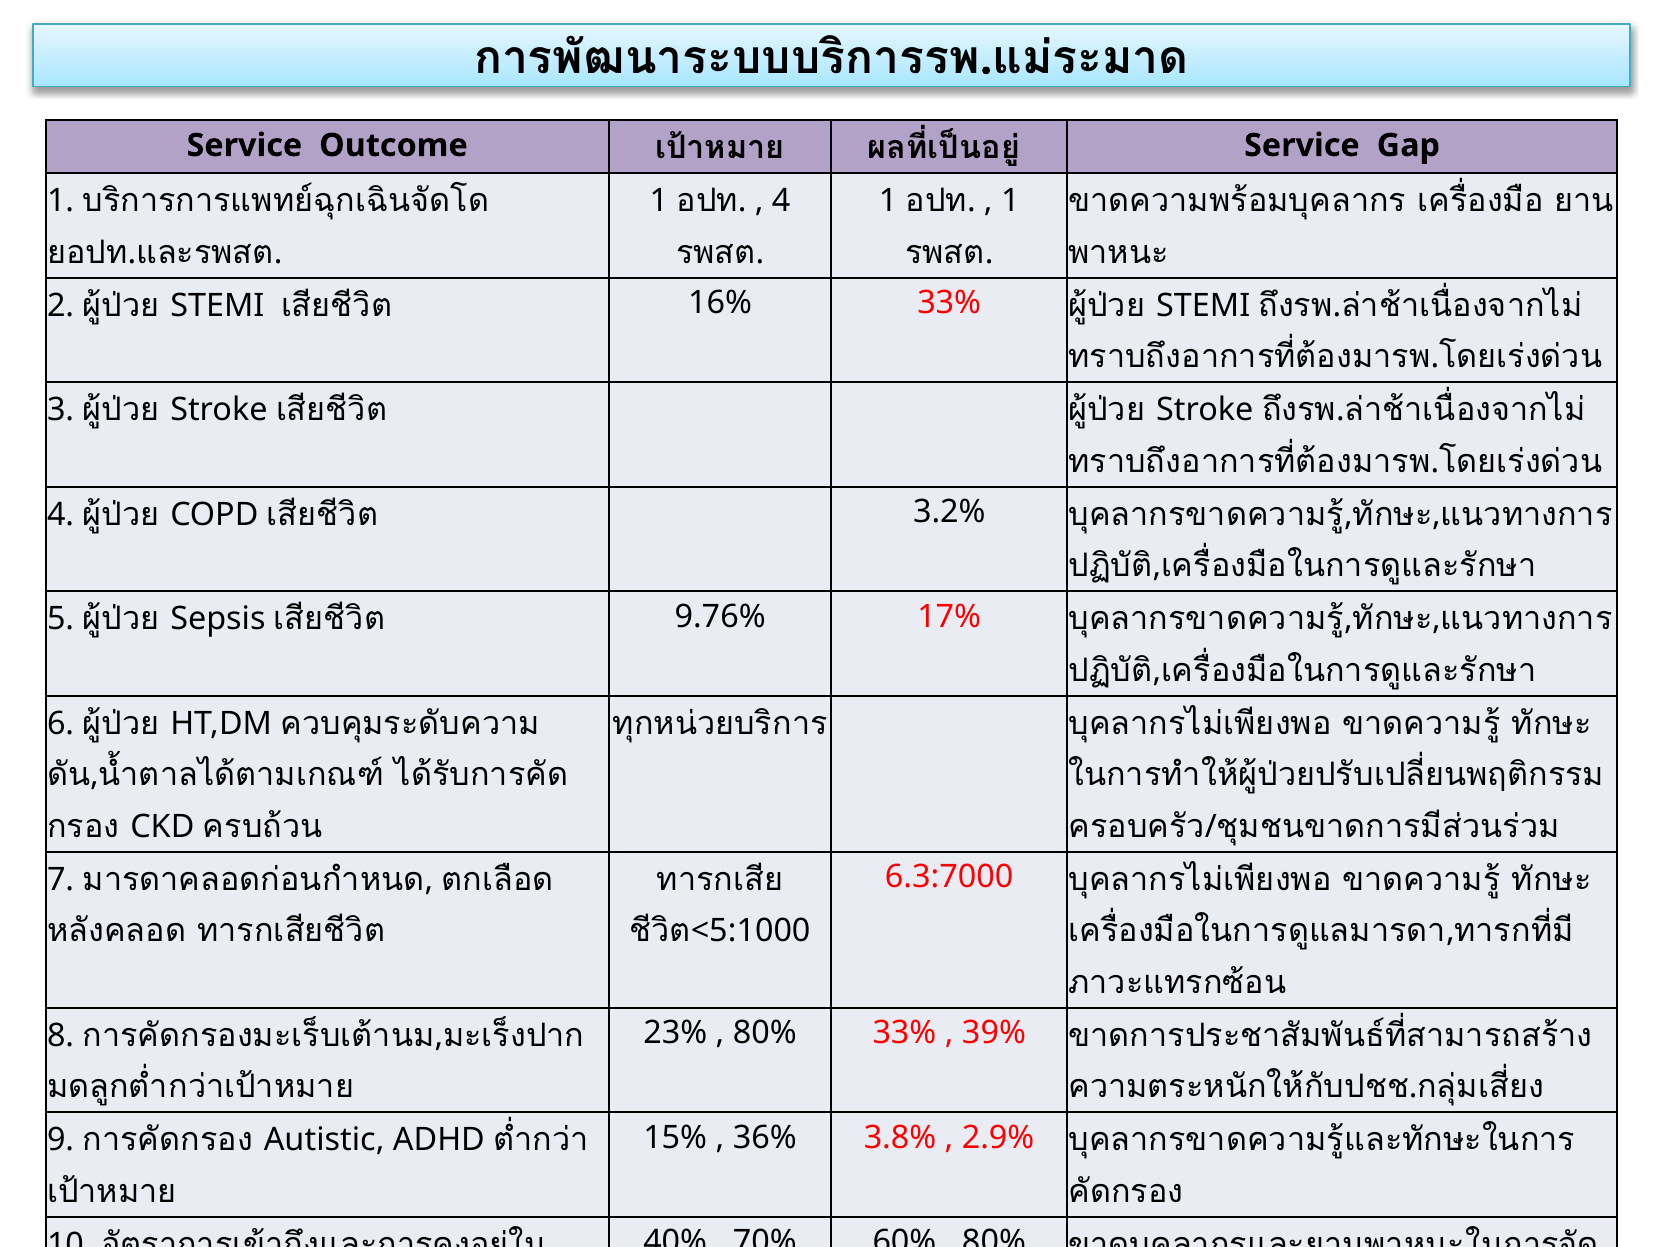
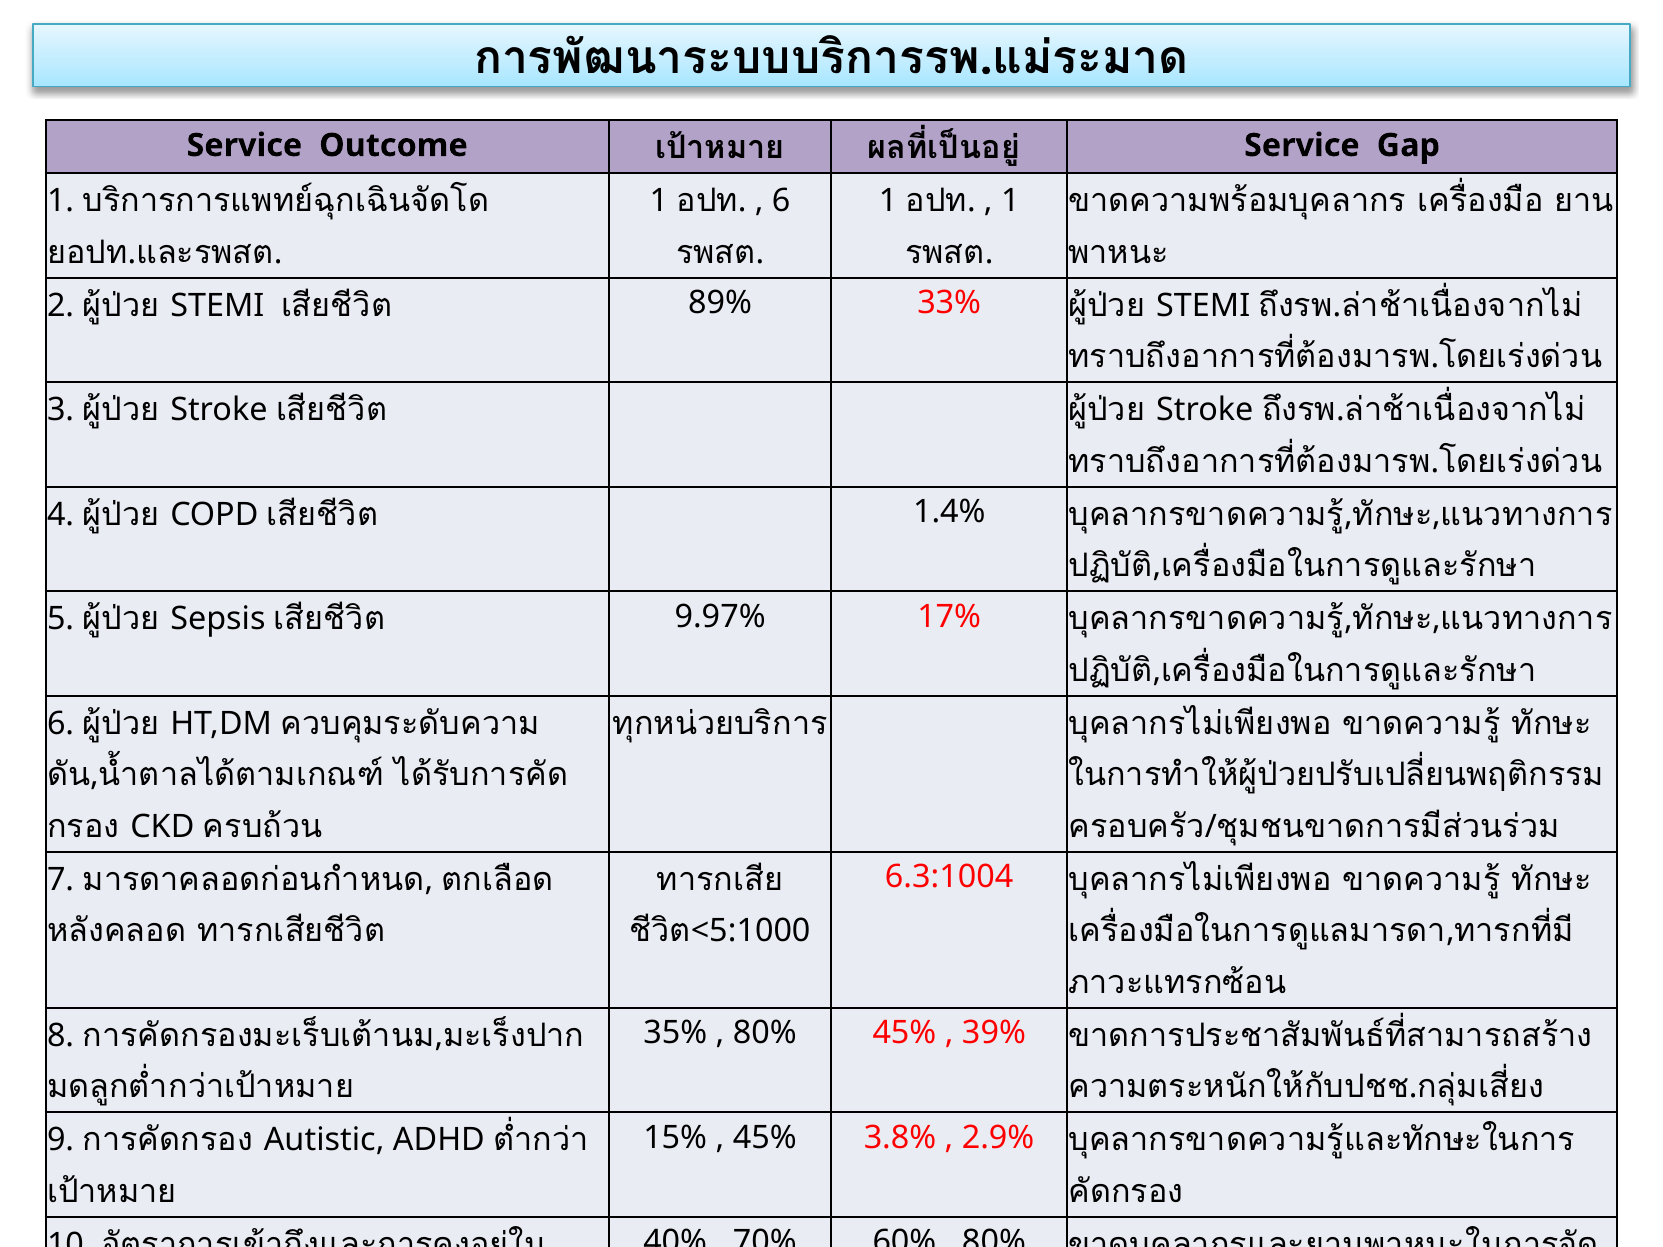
4: 4 -> 6 (781, 201)
16%: 16% -> 89% (720, 303)
3.2%: 3.2% -> 1.4% (949, 512)
9.76%: 9.76% -> 9.97% (720, 617)
6.3:7000: 6.3:7000 -> 6.3:1004 (949, 877)
23%: 23% -> 35% (675, 1033)
80% 33%: 33% -> 45% (904, 1033)
36%: 36% -> 45% (765, 1138)
